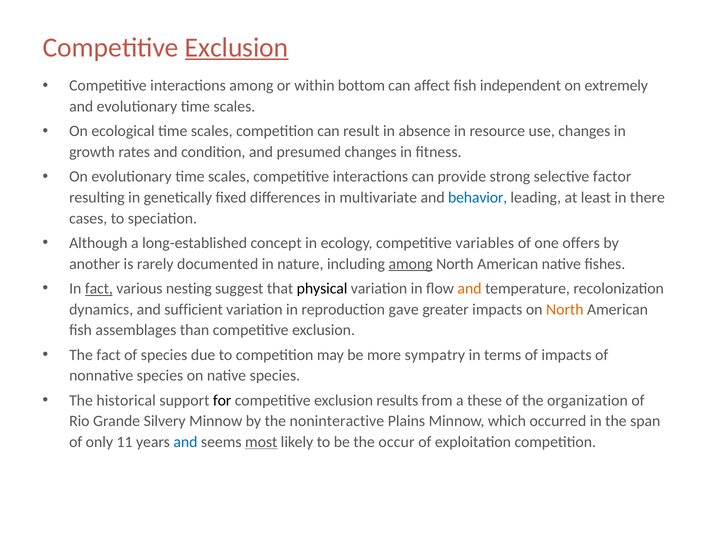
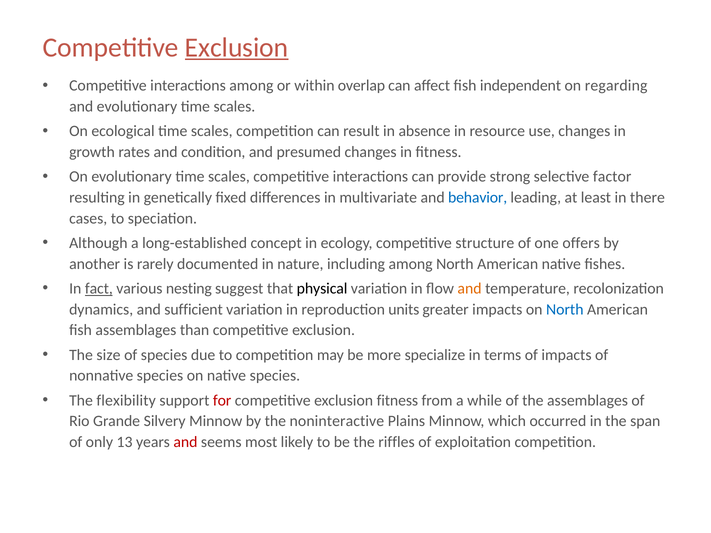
bottom: bottom -> overlap (361, 86)
extremely: extremely -> regarding (616, 86)
variables: variables -> structure (485, 243)
among underline: present -> none (411, 264)
gave: gave -> units (404, 310)
North colour: orange -> blue (565, 310)
The fact: fact -> size (108, 355)
sympatry: sympatry -> specialize (435, 355)
historical: historical -> flexibility (126, 401)
for colour: black -> red (222, 401)
exclusion results: results -> fitness (397, 401)
these: these -> while (485, 401)
the organization: organization -> assemblages (588, 401)
11: 11 -> 13 (125, 442)
and colour: blue -> red (185, 442)
most underline: present -> none (261, 442)
occur: occur -> riffles (397, 442)
